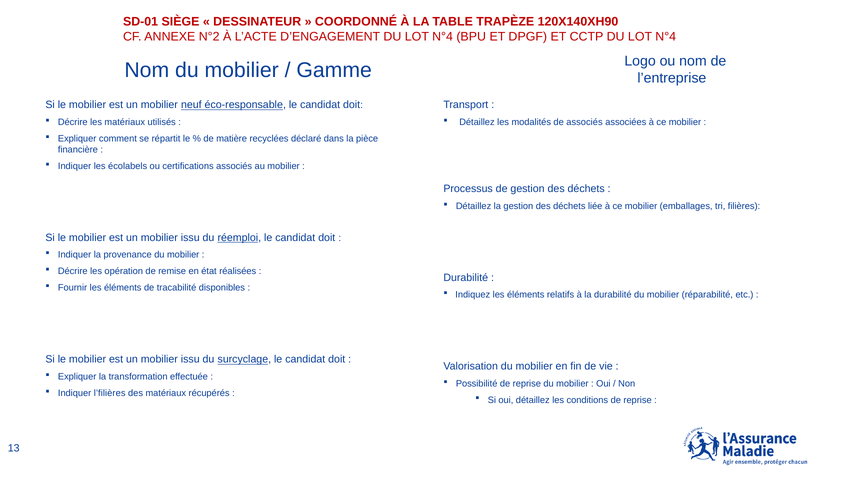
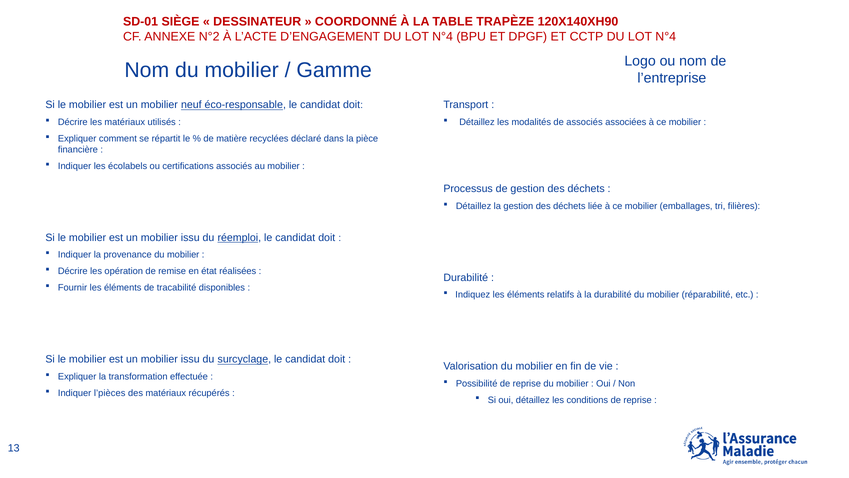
l’filières: l’filières -> l’pièces (110, 393)
